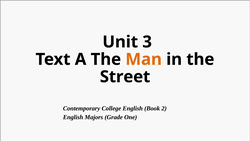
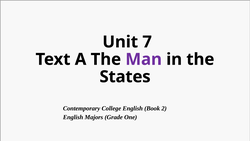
3: 3 -> 7 (147, 42)
Man colour: orange -> purple (144, 59)
Street: Street -> States (125, 77)
